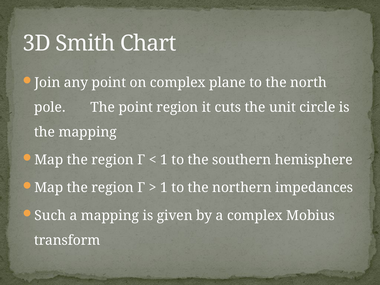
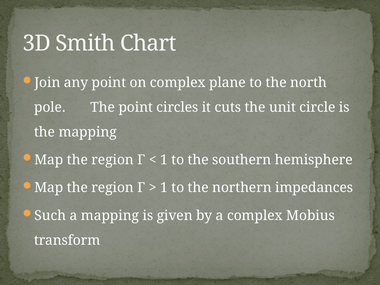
point region: region -> circles (177, 107)
